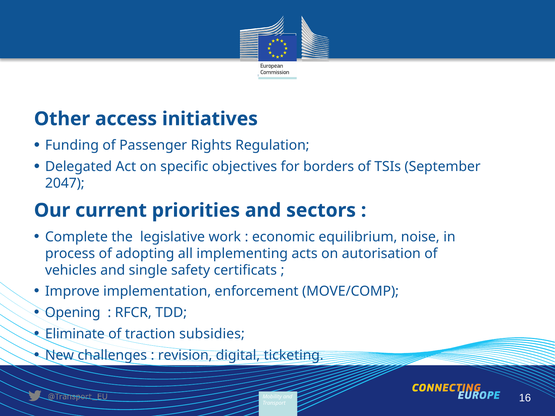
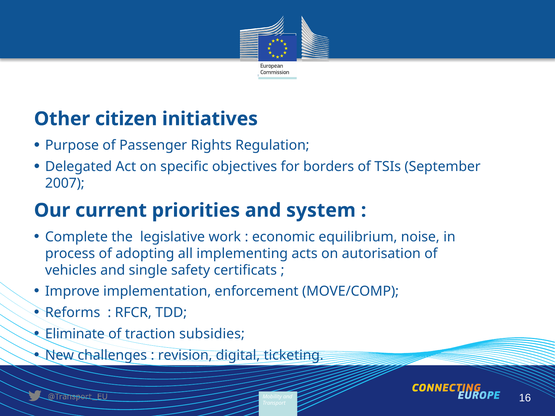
access: access -> citizen (126, 119)
Funding: Funding -> Purpose (72, 145)
2047: 2047 -> 2007 (65, 183)
sectors: sectors -> system (321, 211)
Opening: Opening -> Reforms (73, 313)
